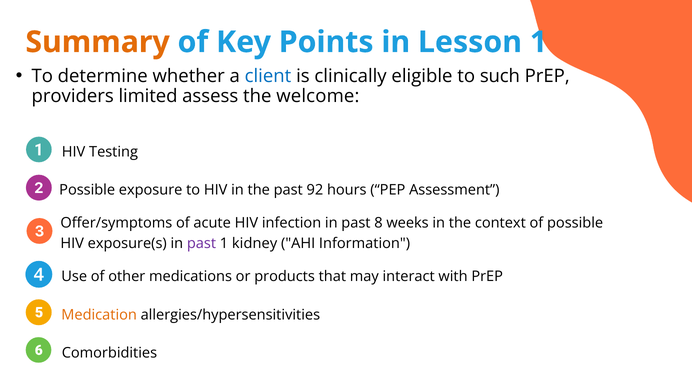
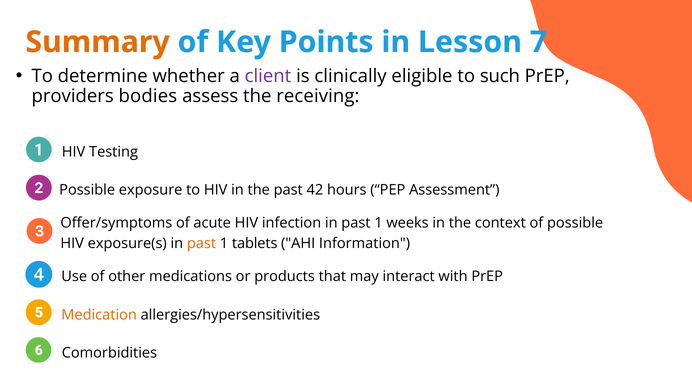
Lesson 1: 1 -> 7 (539, 42)
client colour: blue -> purple (268, 76)
limited: limited -> bodies (148, 96)
welcome: welcome -> receiving (318, 96)
92: 92 -> 42 (315, 190)
infection in past 8: 8 -> 1 (378, 223)
past colour: purple -> orange (202, 243)
kidney: kidney -> tablets (255, 243)
